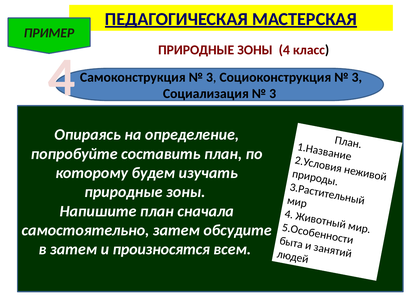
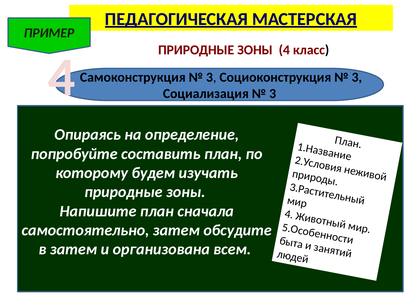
произносятся: произносятся -> организована (161, 249)
